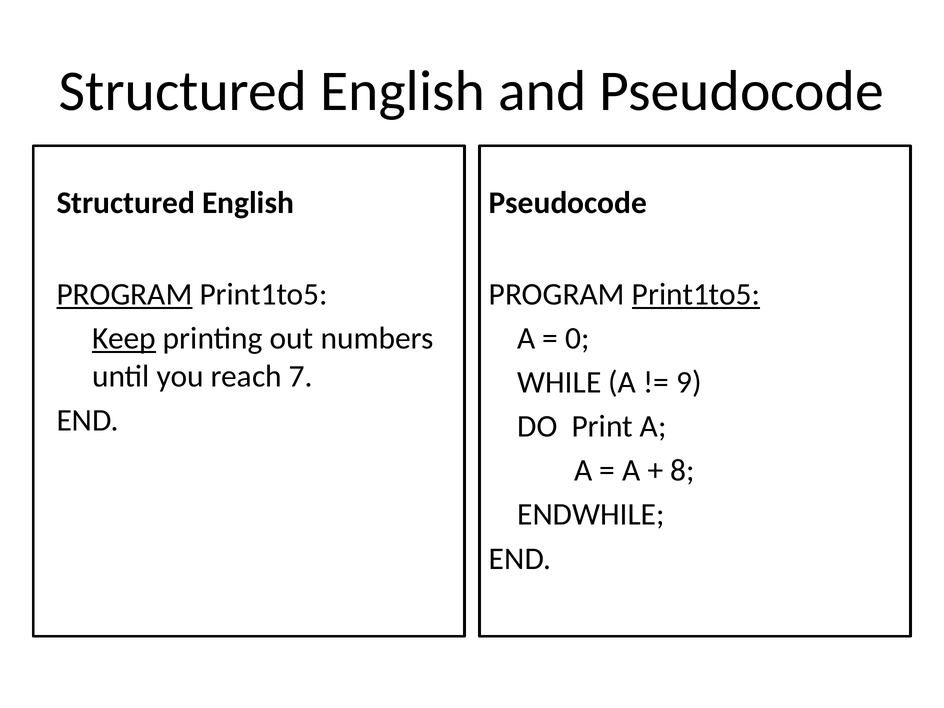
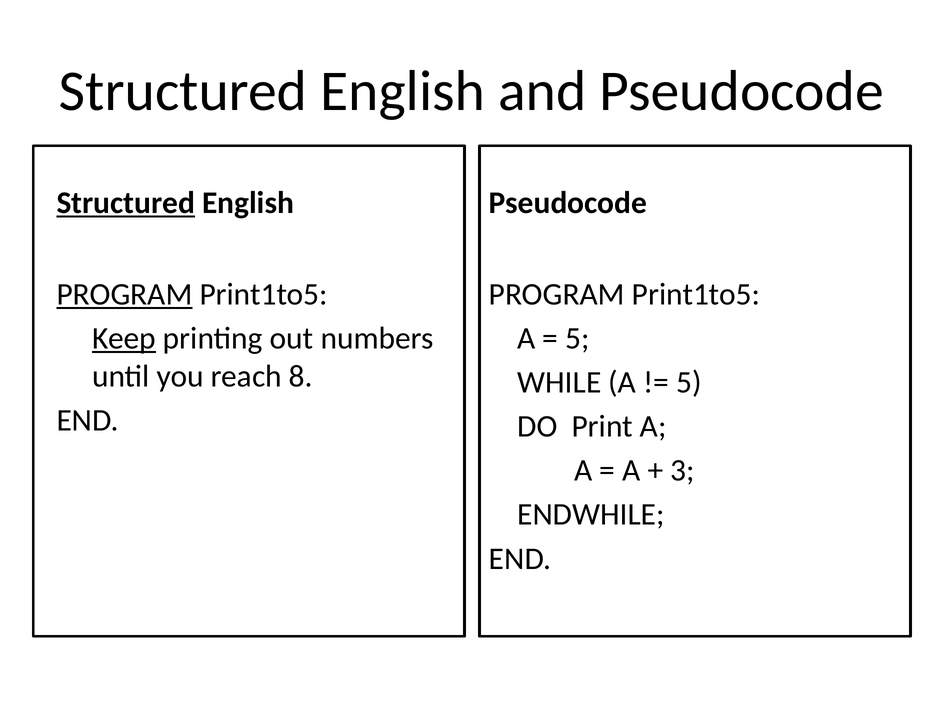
Structured underline: none -> present (126, 203)
Print1to5 underline: present -> none (696, 294)
0: 0 -> 5 (577, 338)
7: 7 -> 8 (301, 376)
9: 9 -> 5 (689, 382)
8: 8 -> 3 (682, 471)
